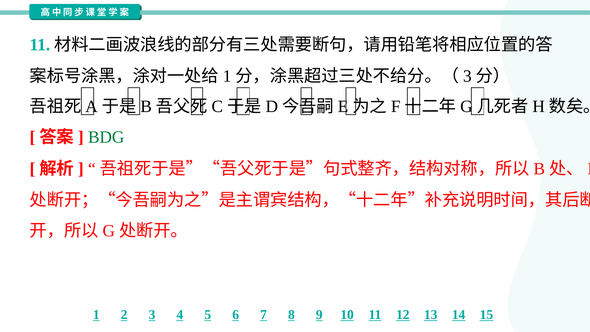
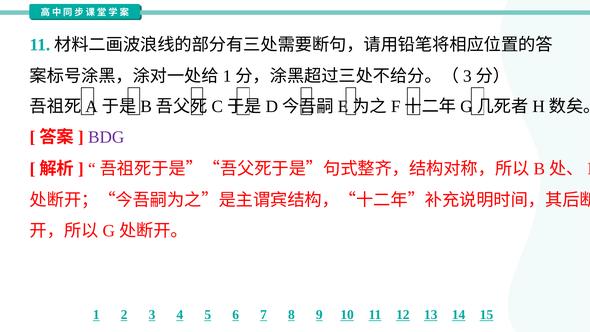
BDG colour: green -> purple (106, 137)
